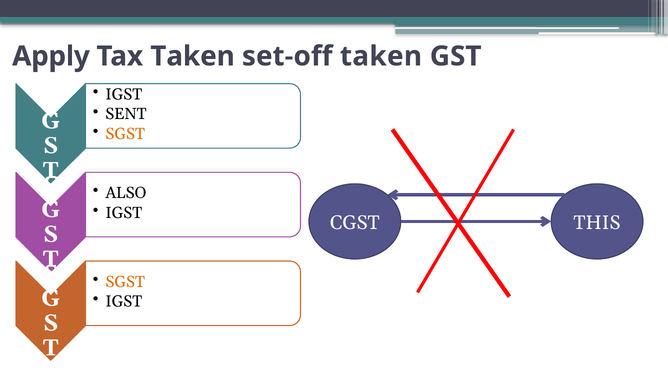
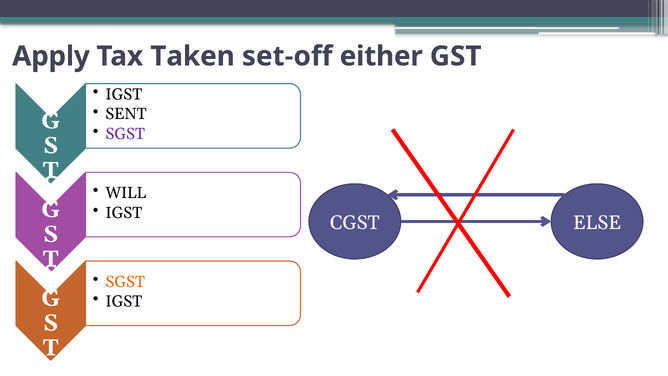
set-off taken: taken -> either (381, 56)
SGST colour: orange -> purple (125, 134)
ALSO: ALSO -> WILL (126, 193)
THIS: THIS -> ELSE (597, 223)
